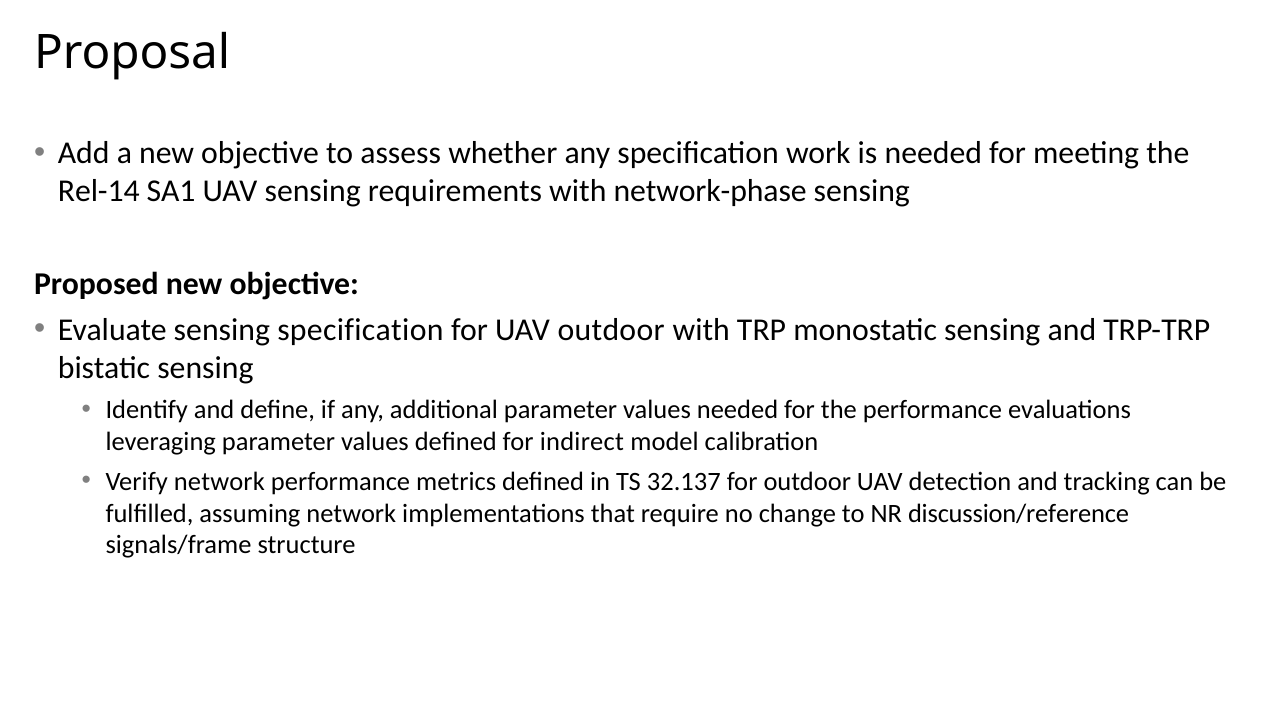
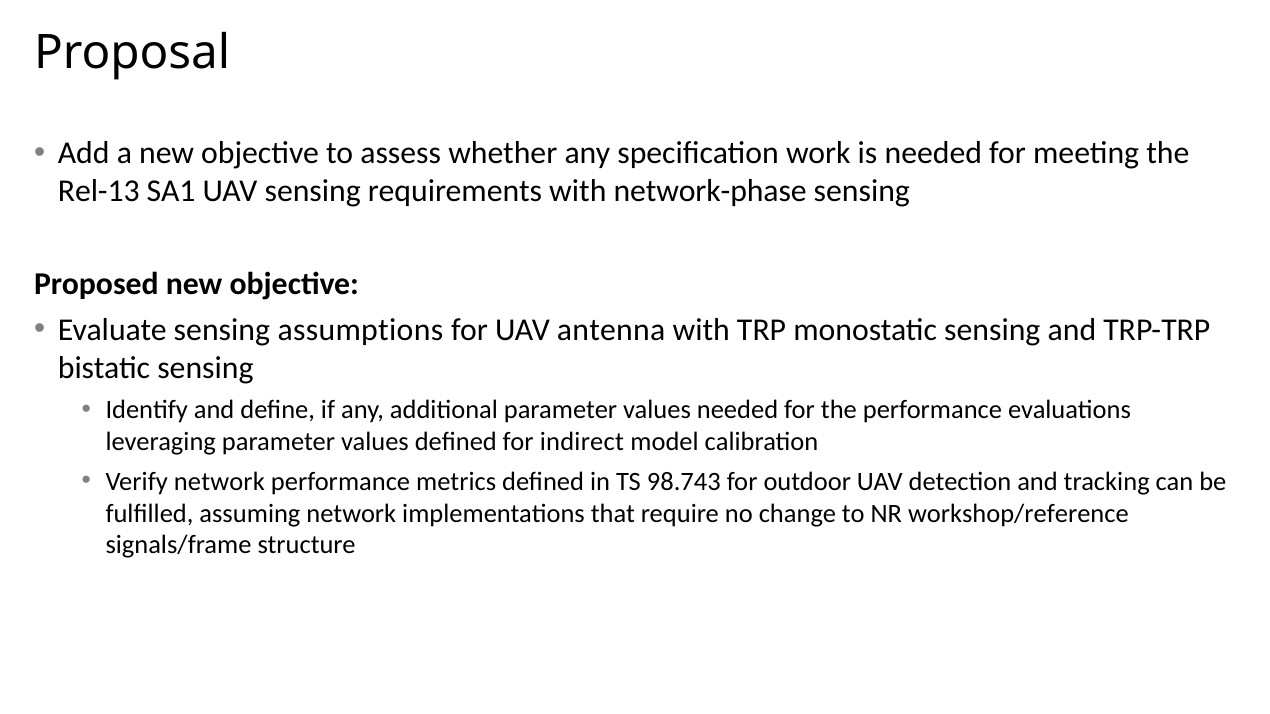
Rel-14: Rel-14 -> Rel-13 (99, 192)
sensing specification: specification -> assumptions (360, 330)
UAV outdoor: outdoor -> antenna (611, 330)
32.137: 32.137 -> 98.743 (684, 482)
discussion/reference: discussion/reference -> workshop/reference (1018, 514)
